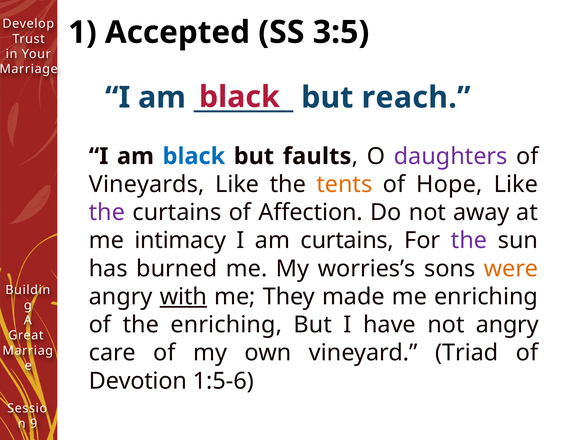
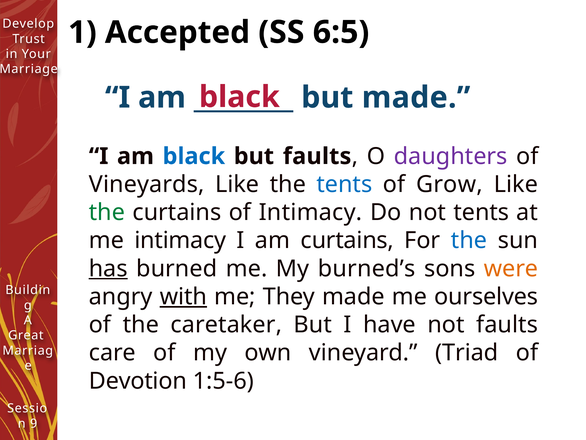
3:5: 3:5 -> 6:5 (341, 32)
but reach: reach -> made (416, 97)
tents colour: orange -> blue (344, 184)
Hope: Hope -> Grow (449, 184)
the colour: purple -> green (107, 212)
of Affection: Affection -> Intimacy (311, 212)
not away: away -> tents (481, 212)
the colour: purple -> blue (469, 240)
has underline: none -> present (108, 268)
worries’s: worries’s -> burned’s (367, 268)
me enriching: enriching -> ourselves (486, 296)
the enriching: enriching -> caretaker (226, 324)
not angry: angry -> faults (507, 324)
